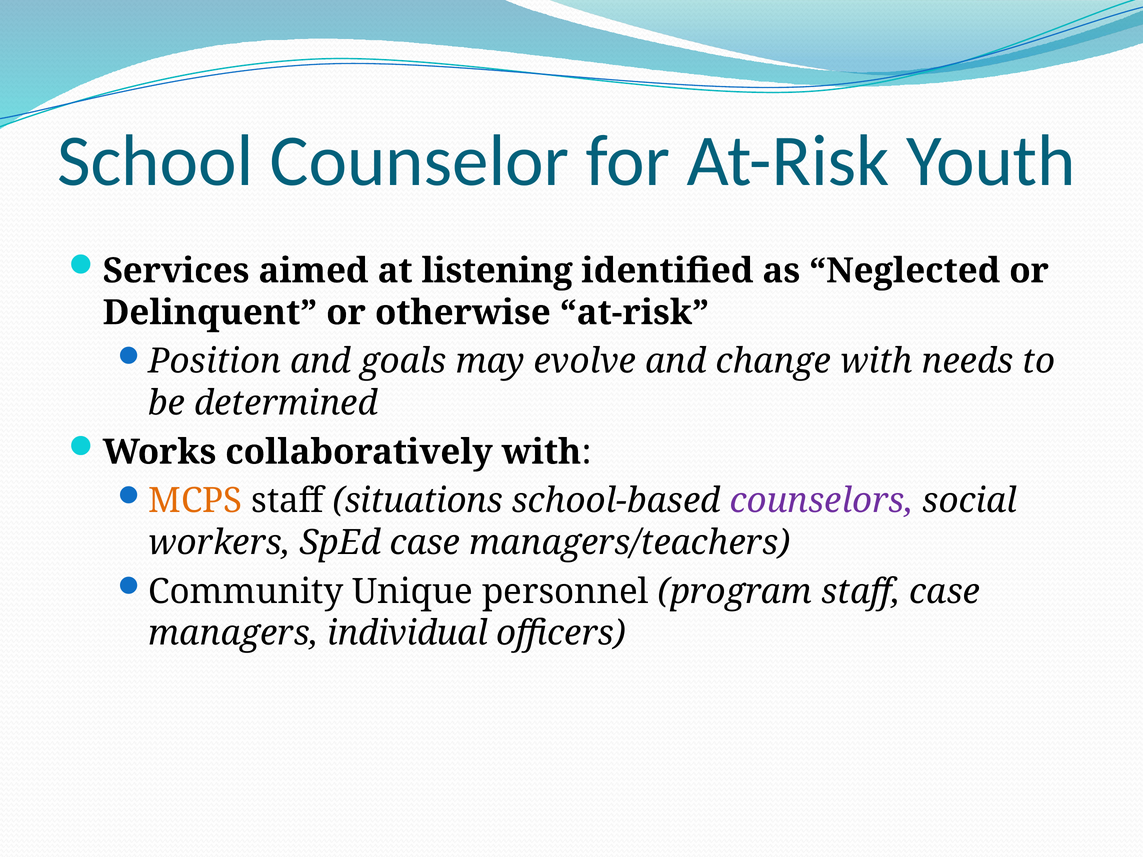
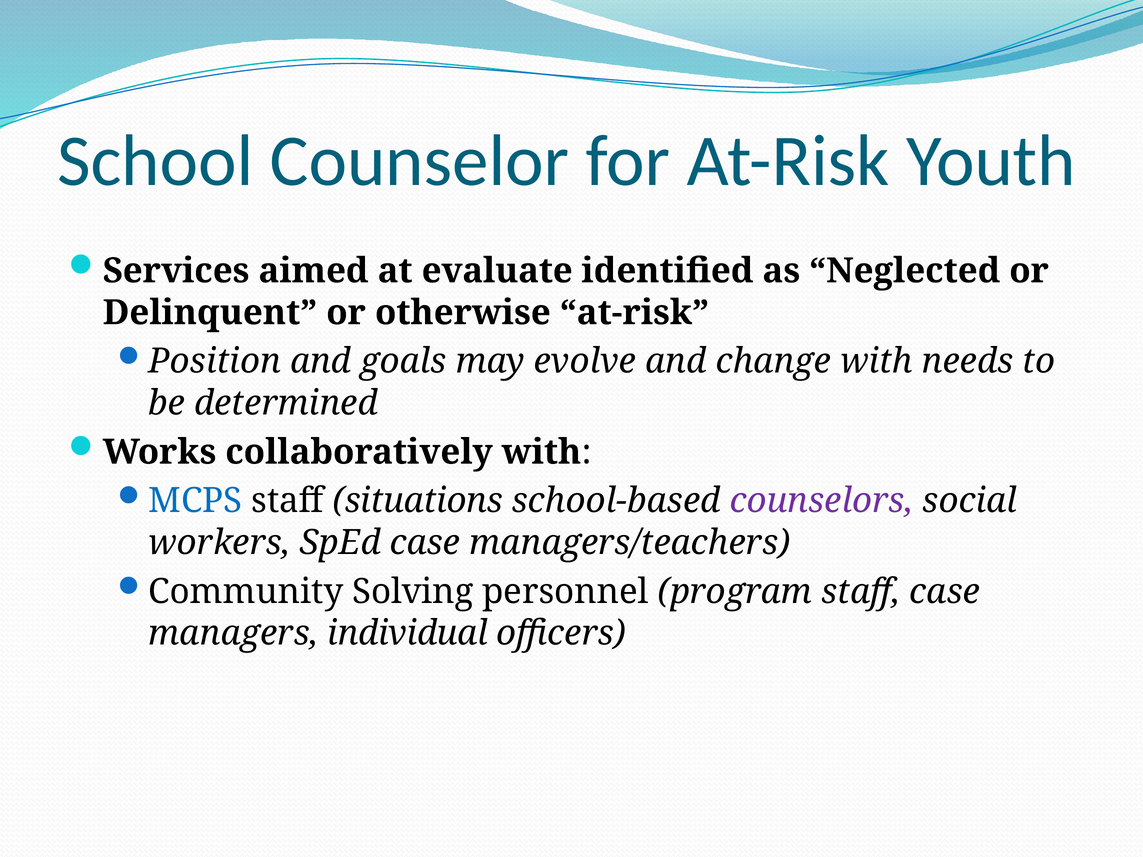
listening: listening -> evaluate (497, 271)
MCPS colour: orange -> blue (195, 501)
Unique: Unique -> Solving (413, 592)
